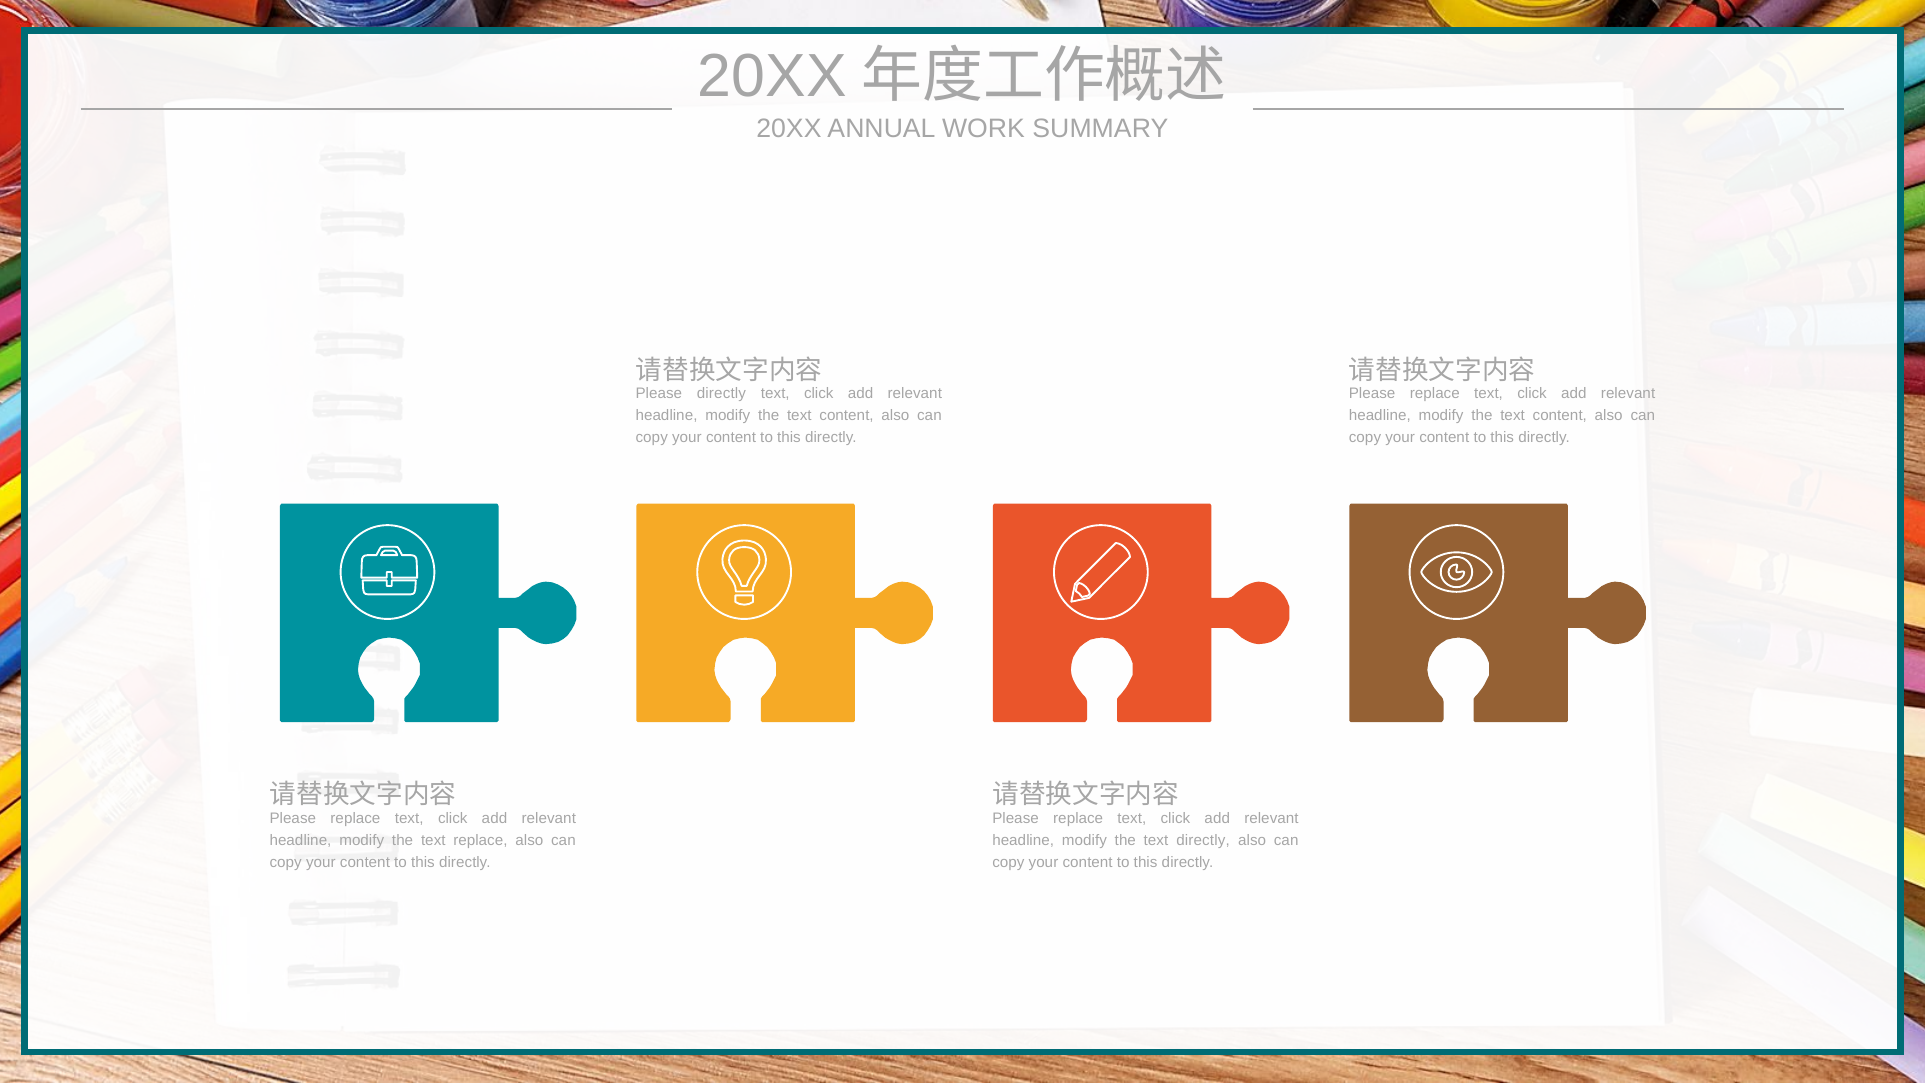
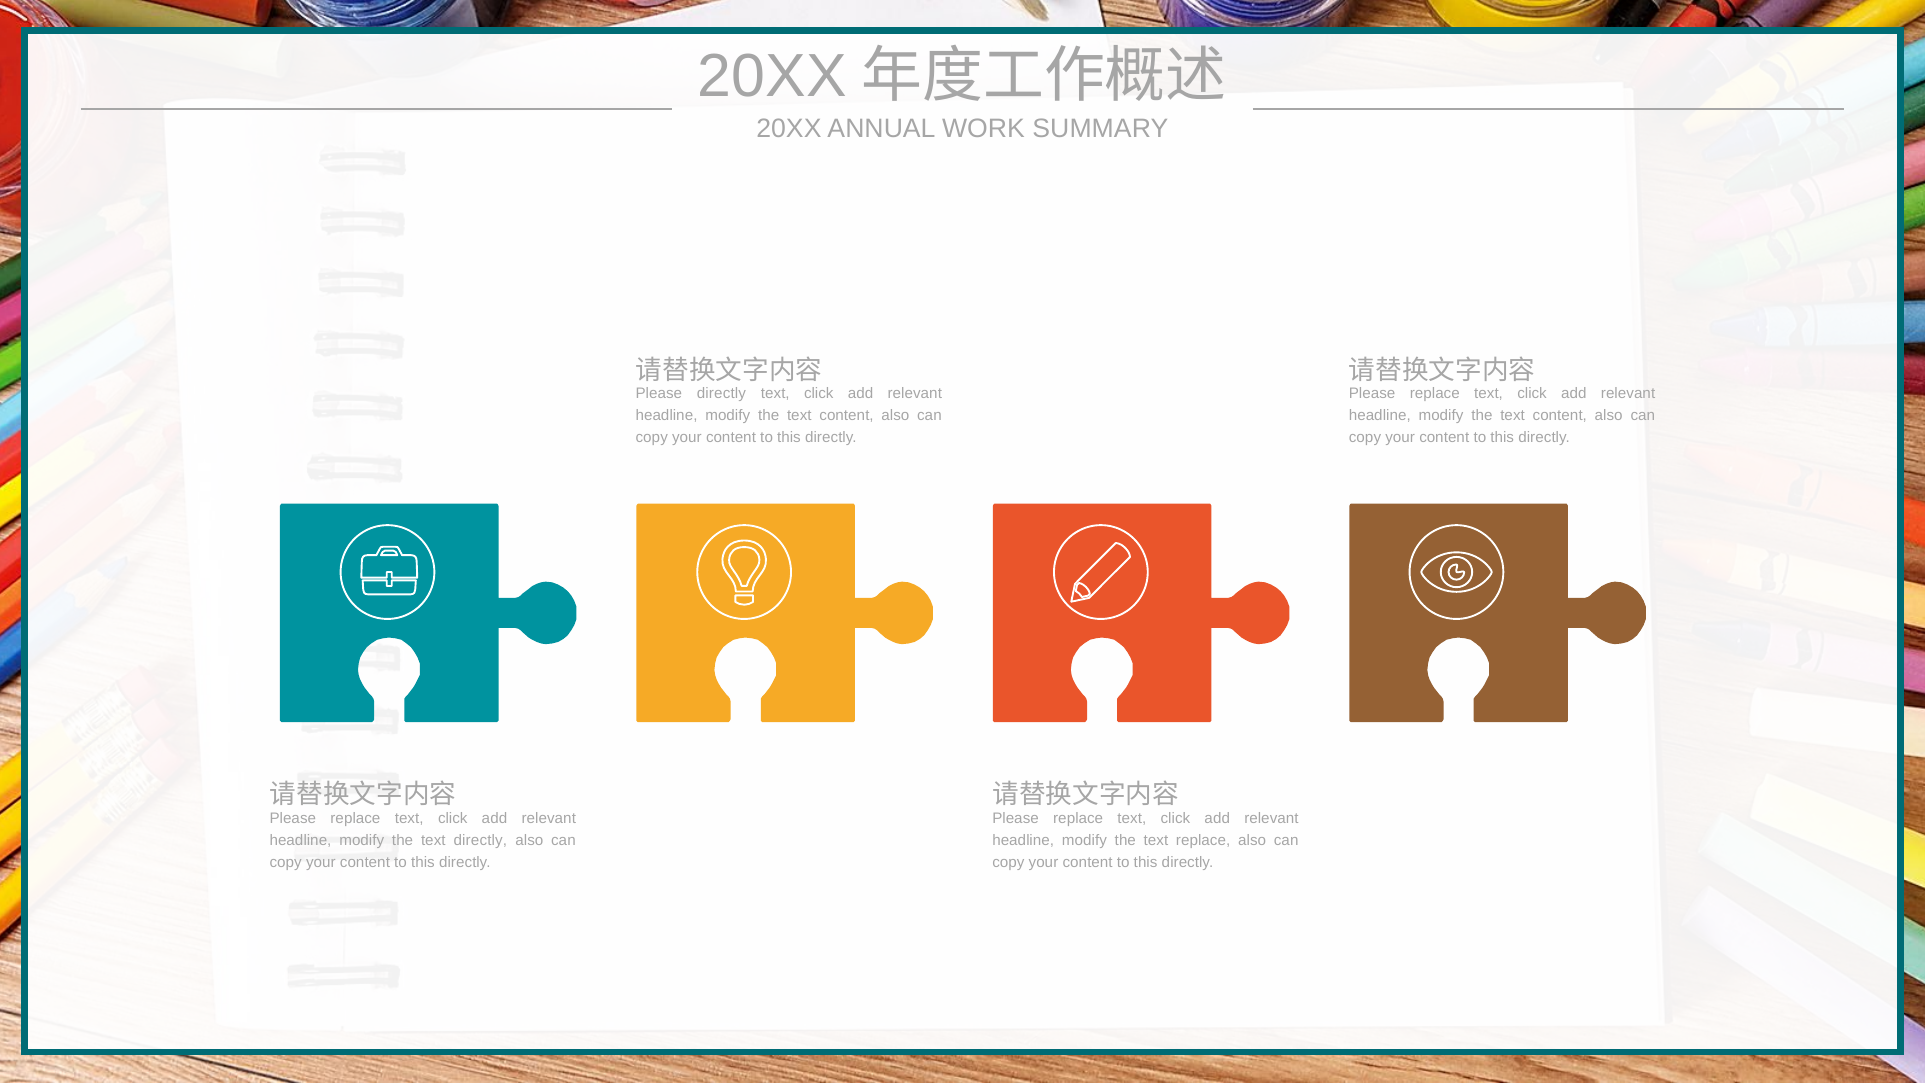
text replace: replace -> directly (480, 841)
text directly: directly -> replace (1203, 841)
